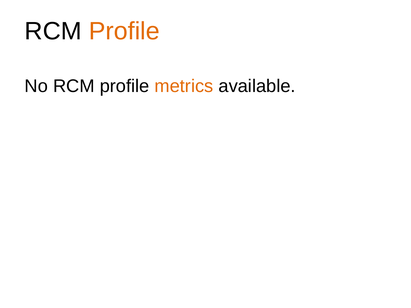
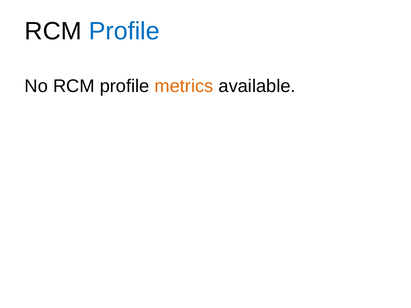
Profile colour: orange -> blue (124, 31)
